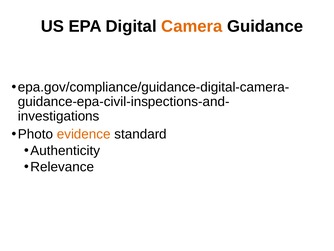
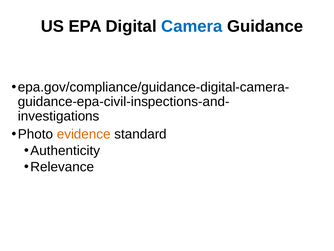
Camera colour: orange -> blue (192, 26)
